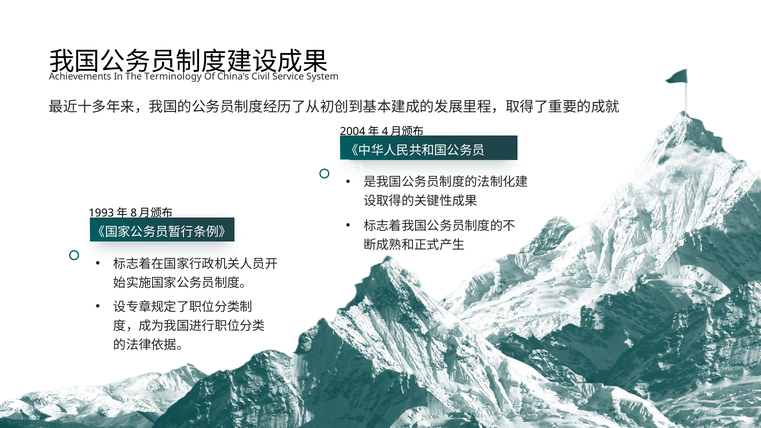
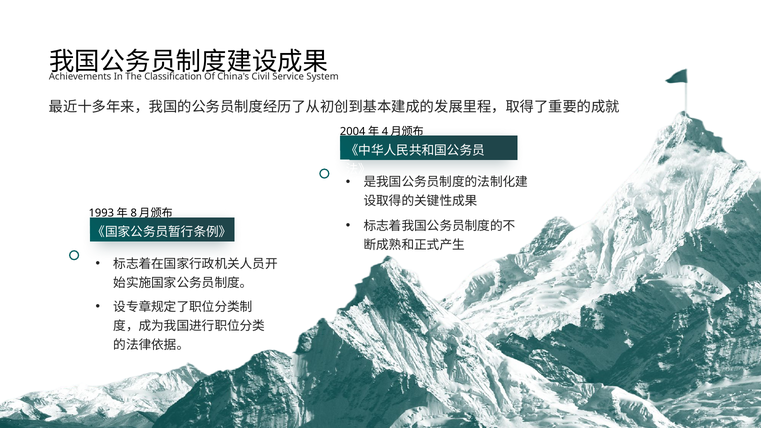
Terminology: Terminology -> Classification (173, 77)
